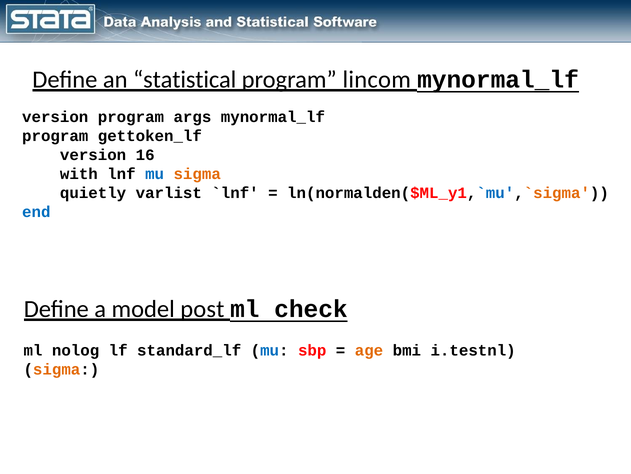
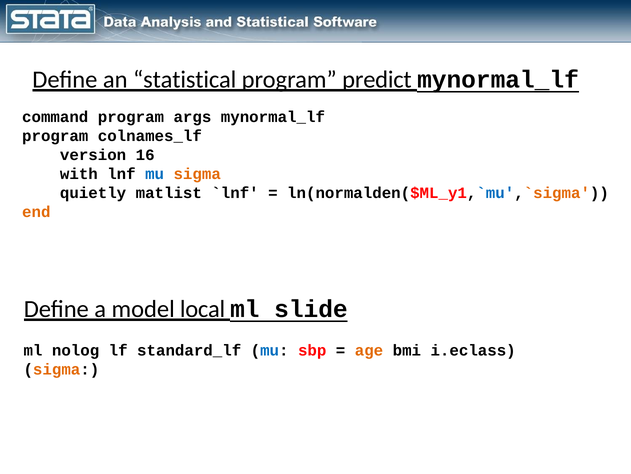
lincom: lincom -> predict (377, 80)
version: version -> command (55, 117)
gettoken_lf: gettoken_lf -> colnames_lf (150, 136)
varlist: varlist -> matlist (169, 193)
end colour: blue -> orange (36, 212)
post: post -> local (203, 309)
check: check -> slide (311, 309)
i.testnl: i.testnl -> i.eclass (473, 350)
